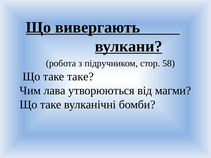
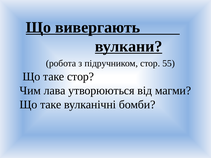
58: 58 -> 55 (169, 63)
таке таке: таке -> стор (80, 77)
